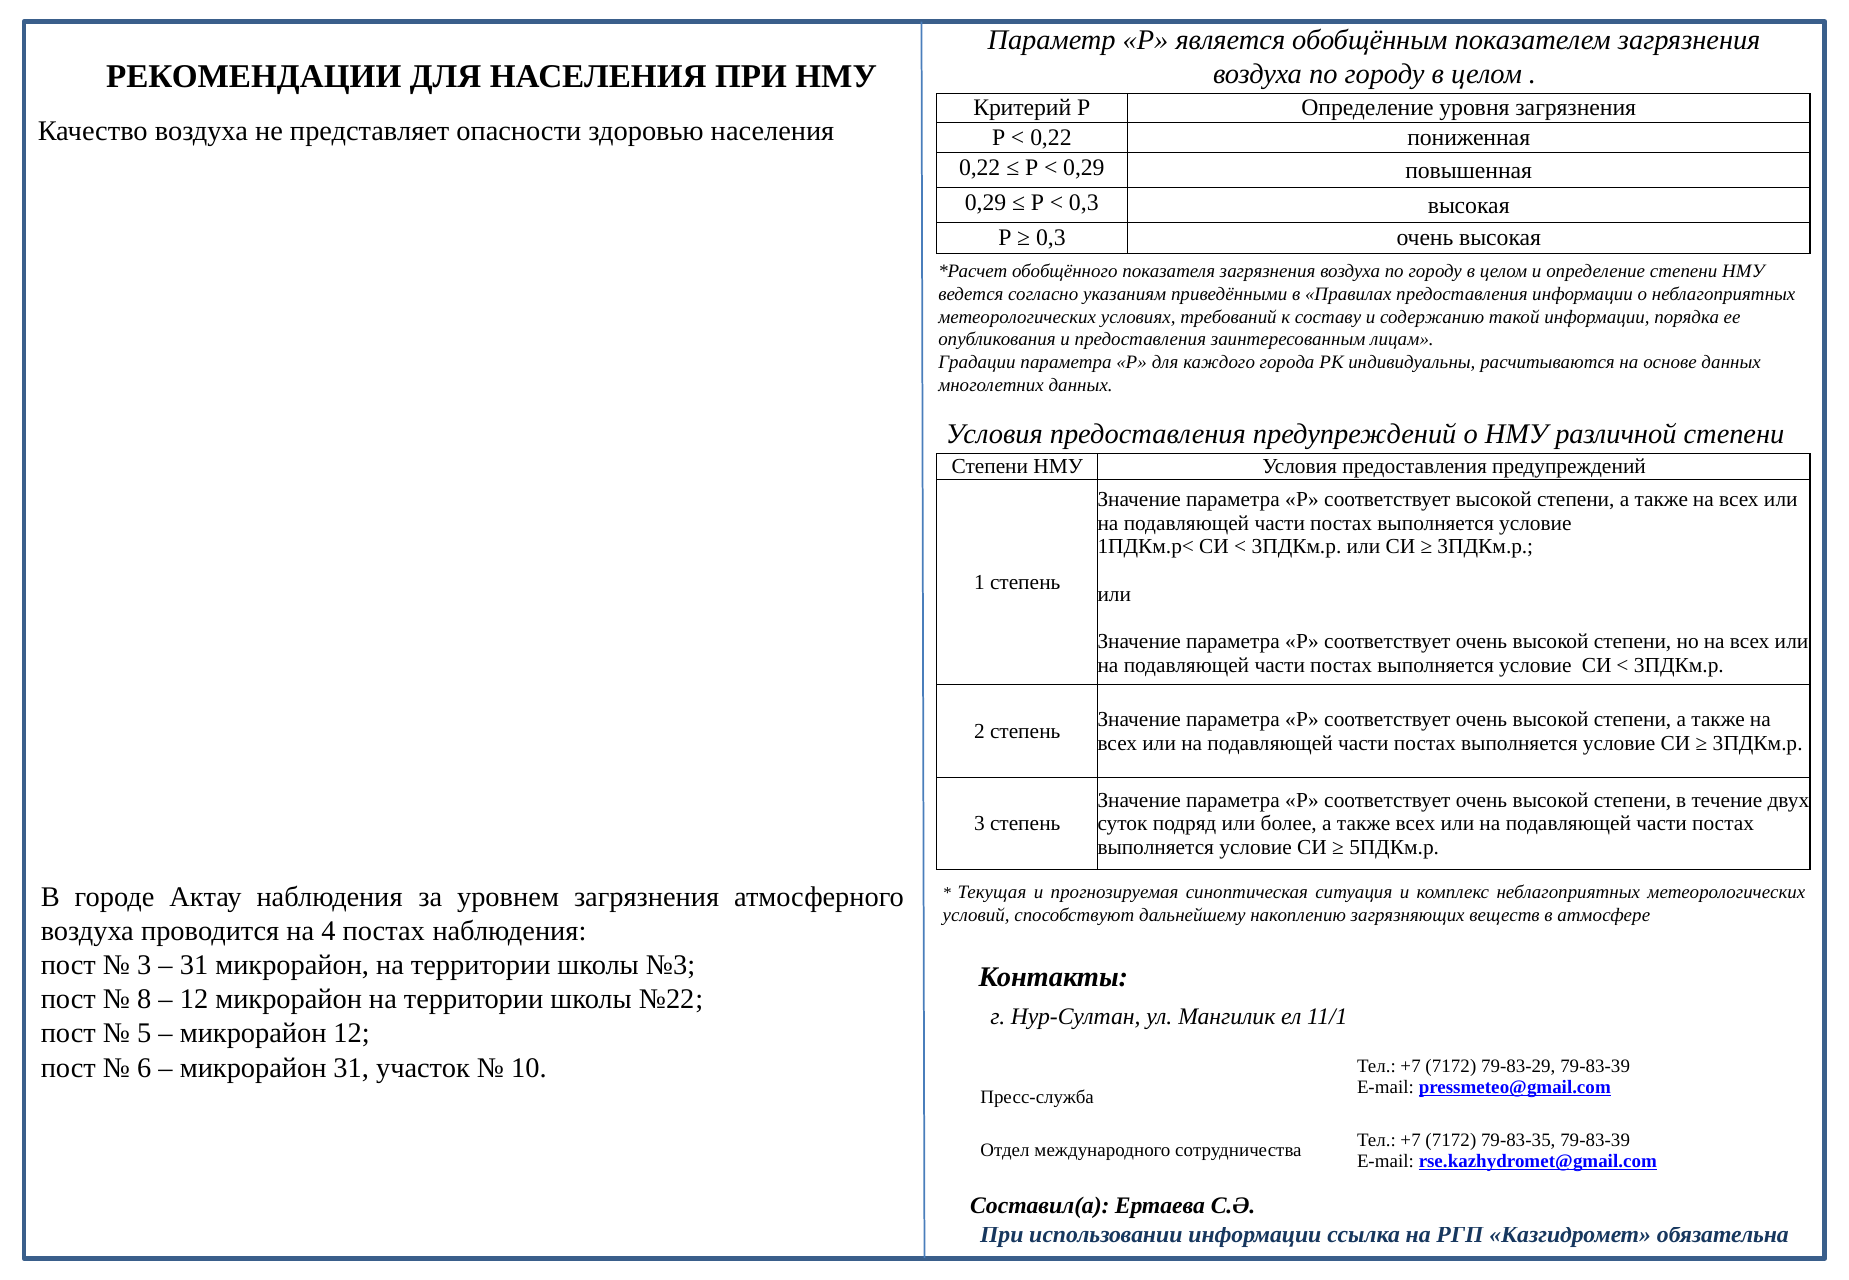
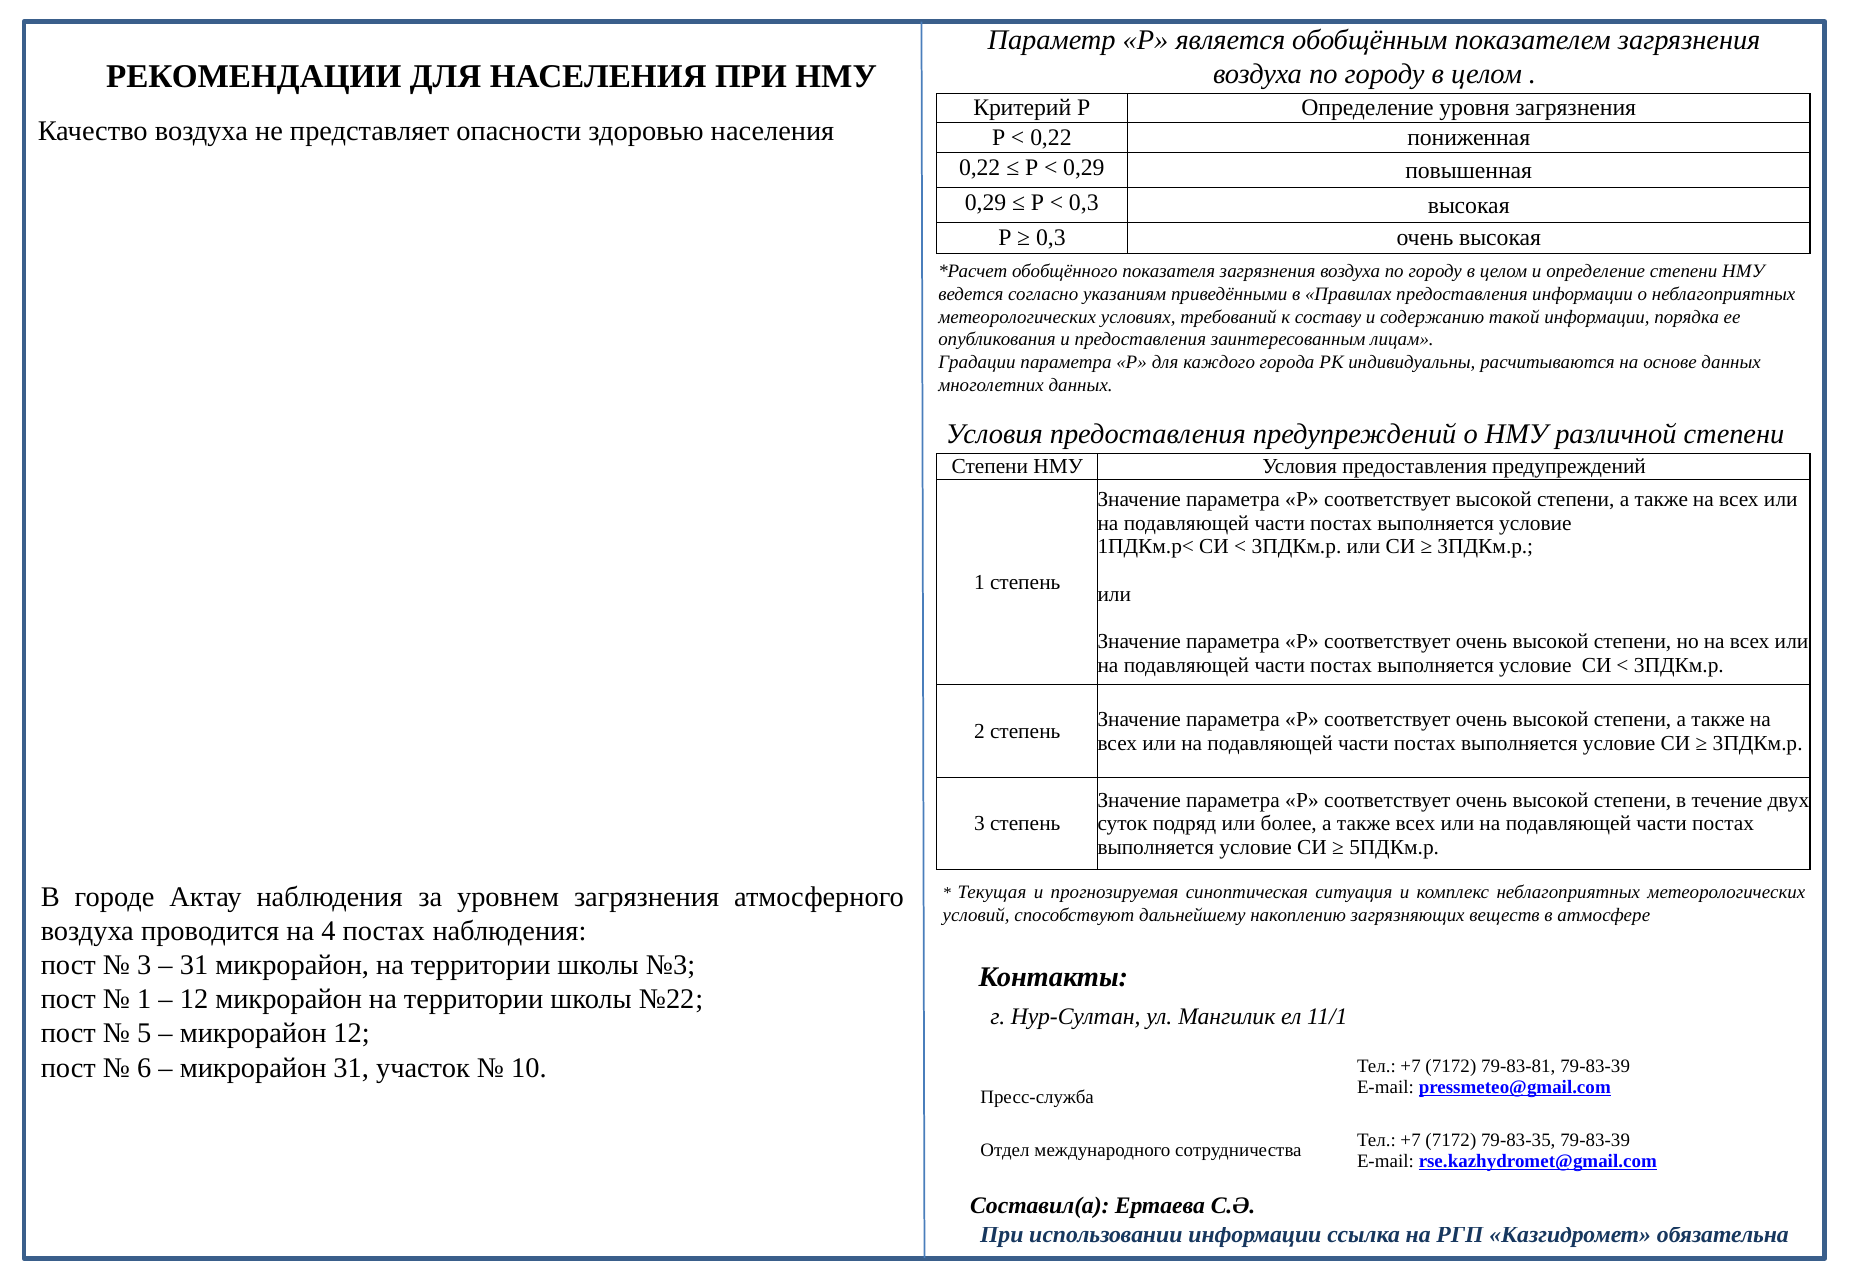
8: 8 -> 1 (144, 999)
79-83-29: 79-83-29 -> 79-83-81 (1518, 1066)
